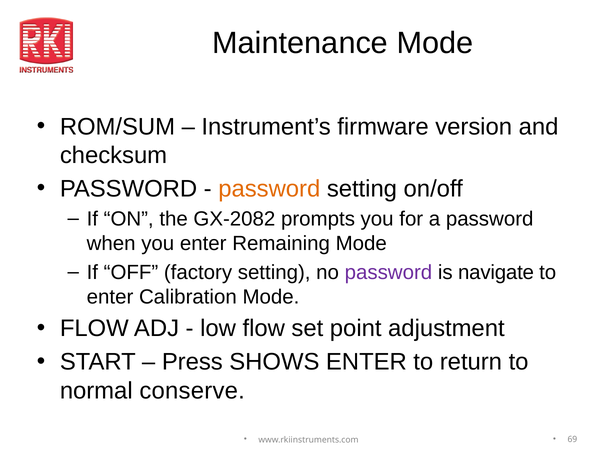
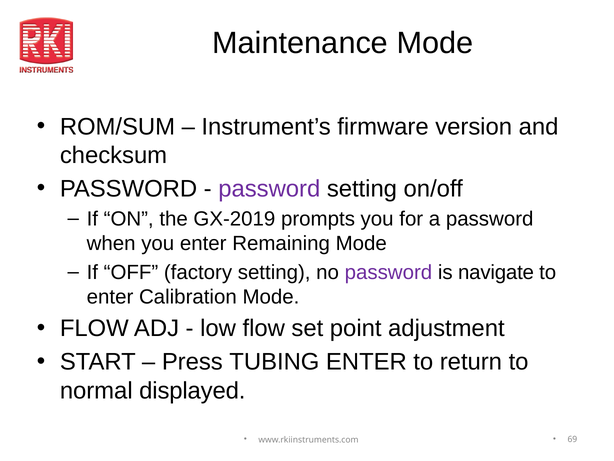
password colour: orange -> purple (269, 188)
GX-2082: GX-2082 -> GX-2019 (234, 219)
SHOWS: SHOWS -> TUBING (274, 362)
conserve: conserve -> displayed (192, 390)
